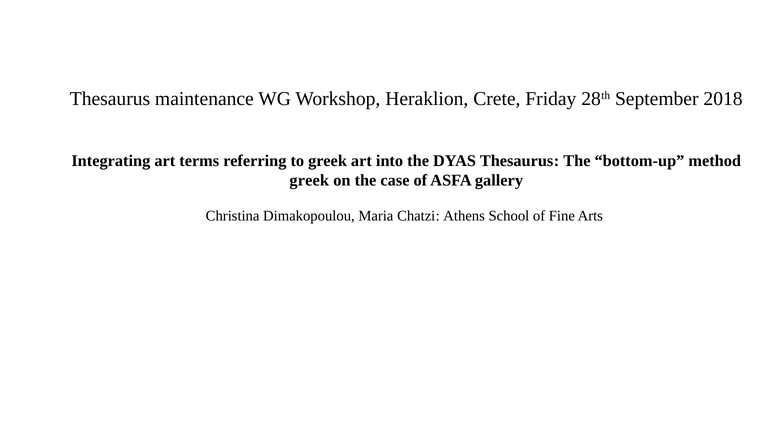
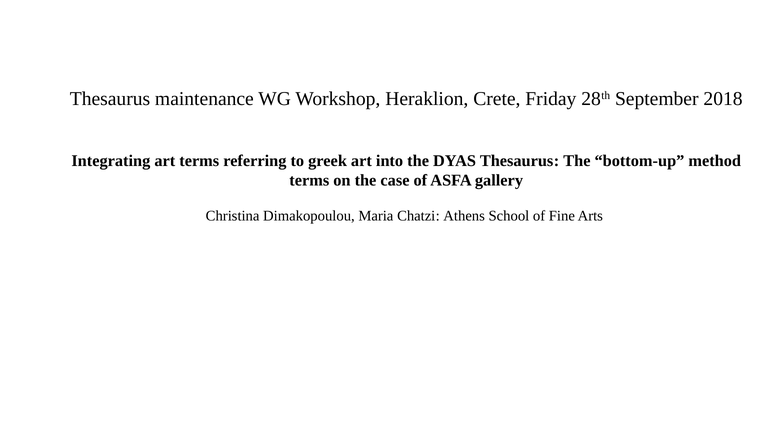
greek: greek -> terms (309, 180)
